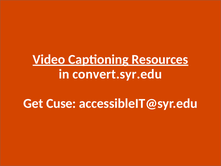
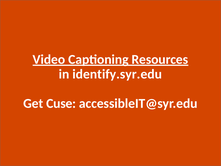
convert.syr.edu: convert.syr.edu -> identify.syr.edu (117, 74)
